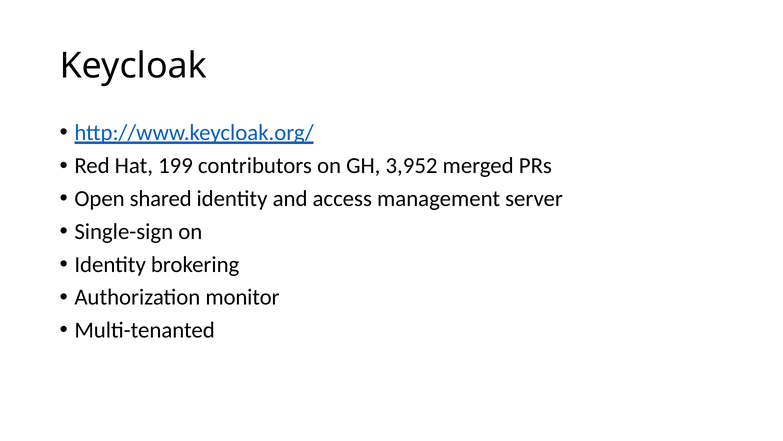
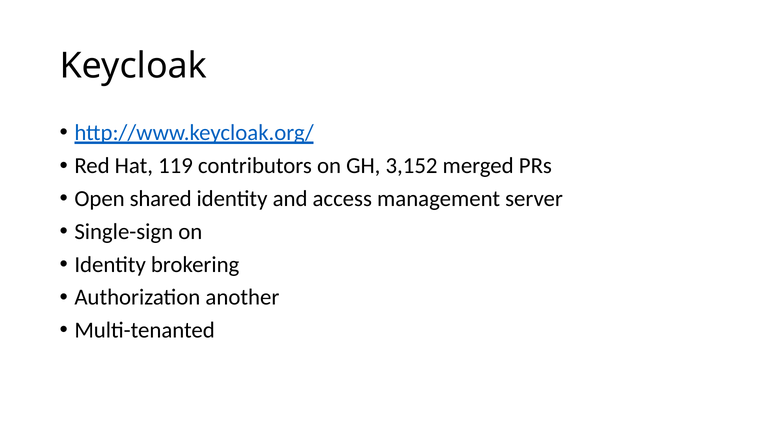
199: 199 -> 119 (175, 166)
3,952: 3,952 -> 3,152 (412, 166)
monitor: monitor -> another (242, 297)
